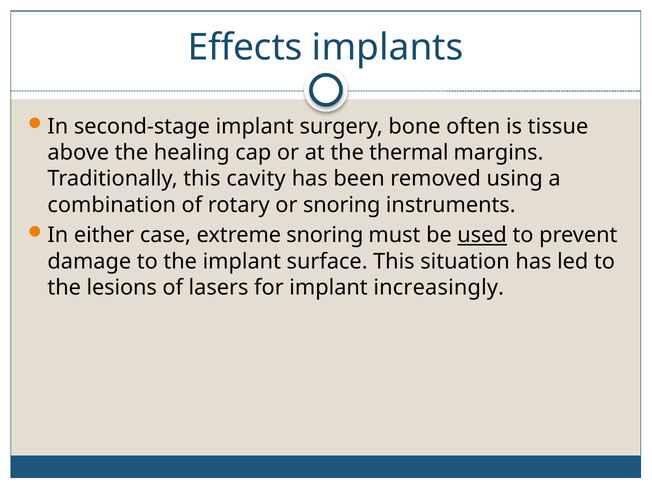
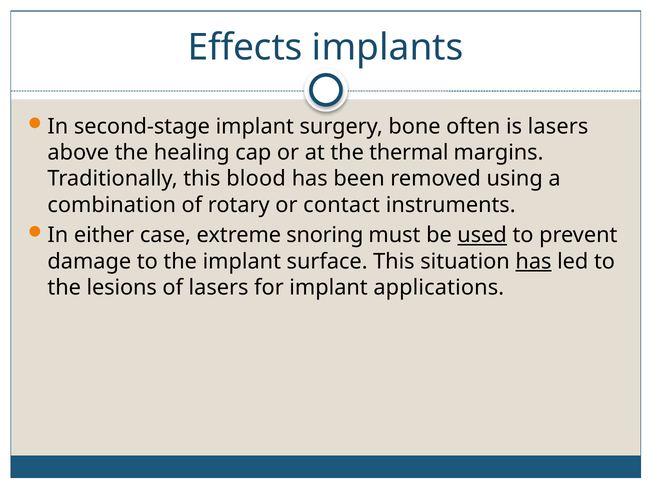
is tissue: tissue -> lasers (558, 127)
cavity: cavity -> blood (256, 179)
or snoring: snoring -> contact (342, 205)
has underline: none -> present (533, 261)
increasingly: increasingly -> applications (439, 287)
